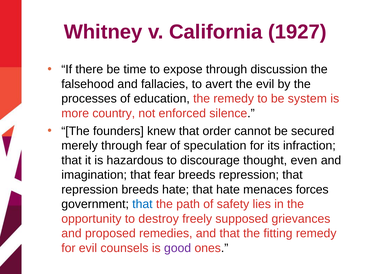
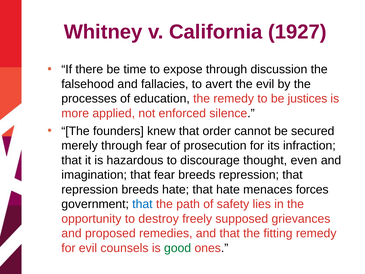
system: system -> justices (307, 99)
country: country -> applied (114, 113)
speculation: speculation -> prosecution (215, 146)
good colour: purple -> green (178, 248)
